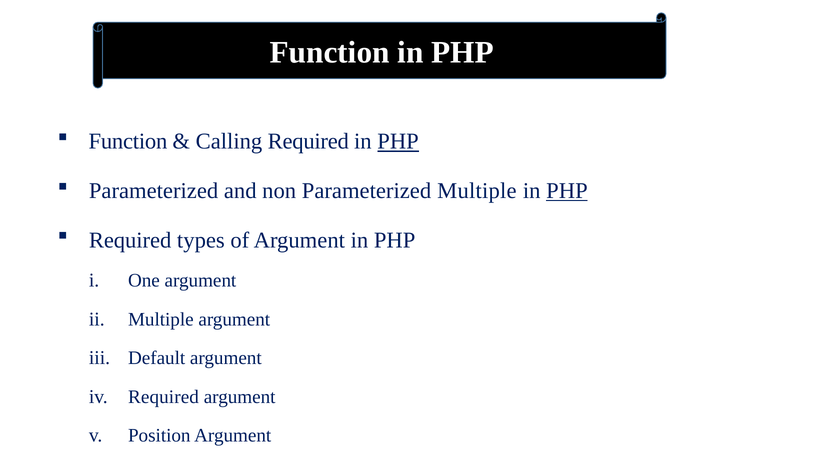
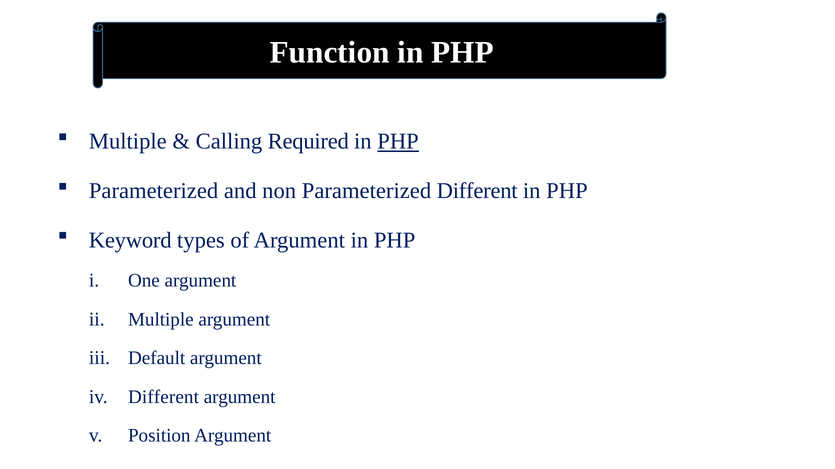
Function: Function -> Multiple (128, 142)
Parameterized Multiple: Multiple -> Different (477, 191)
PHP underline: present -> none (567, 191)
Required: Required -> Keyword (130, 240)
Required: Required -> Different (163, 397)
